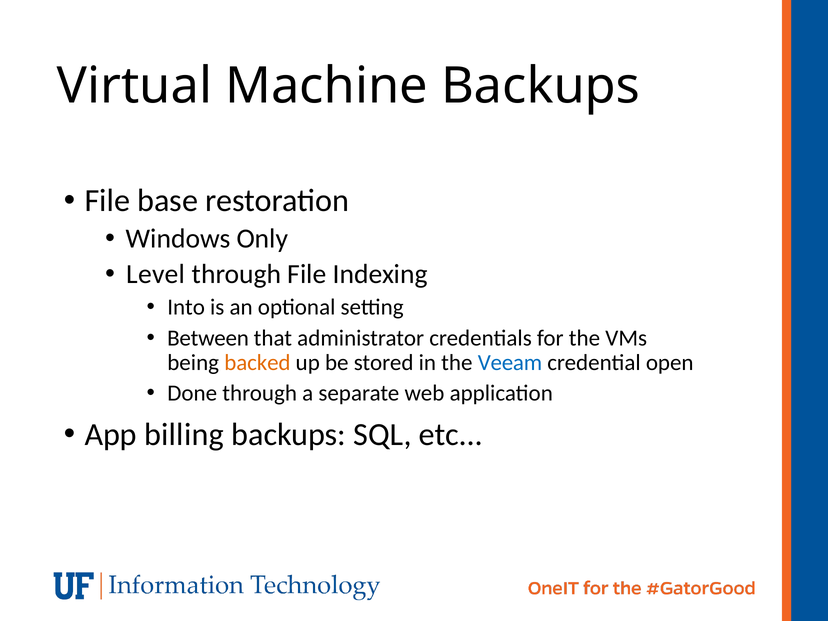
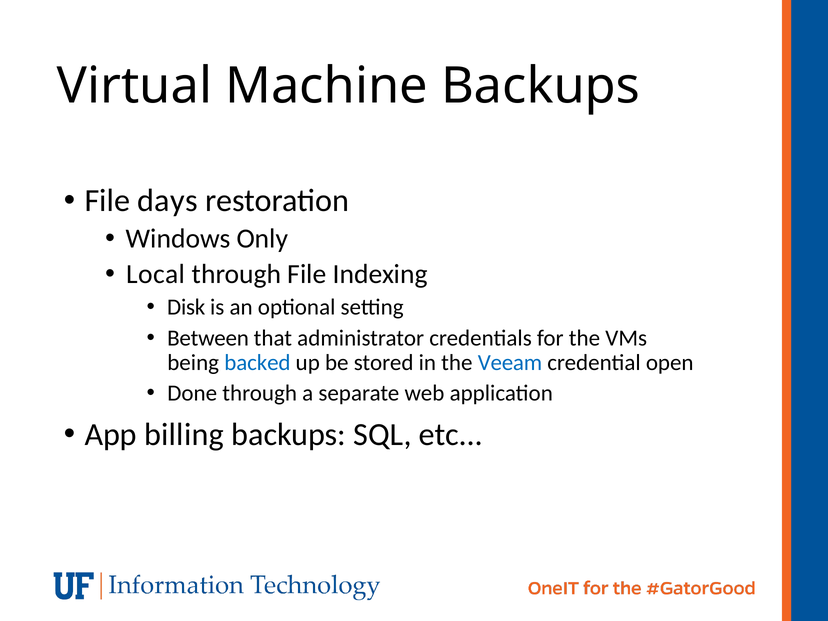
base: base -> days (167, 201)
Level: Level -> Local (156, 274)
Into: Into -> Disk (186, 307)
backed colour: orange -> blue (257, 363)
